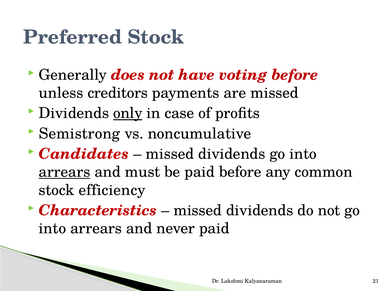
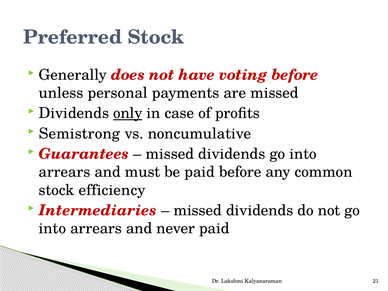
creditors: creditors -> personal (118, 93)
Candidates: Candidates -> Guarantees (84, 154)
arrears underline: present -> none (65, 172)
Characteristics: Characteristics -> Intermediaries (98, 210)
